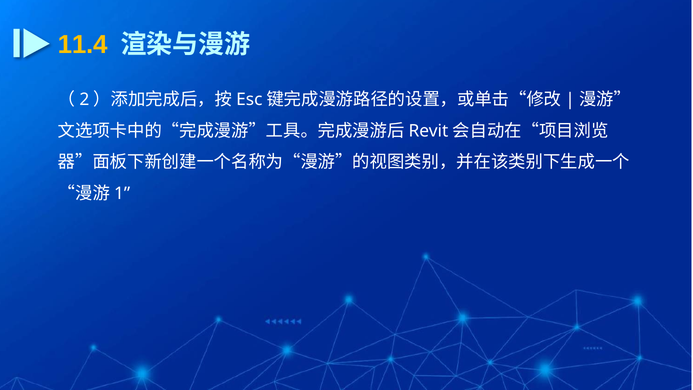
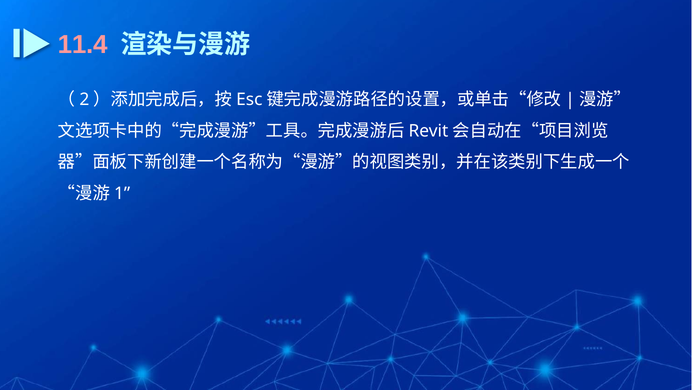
11.4 colour: yellow -> pink (83, 45)
